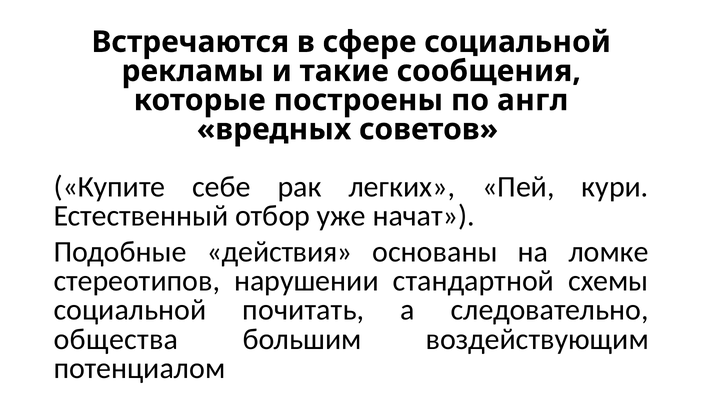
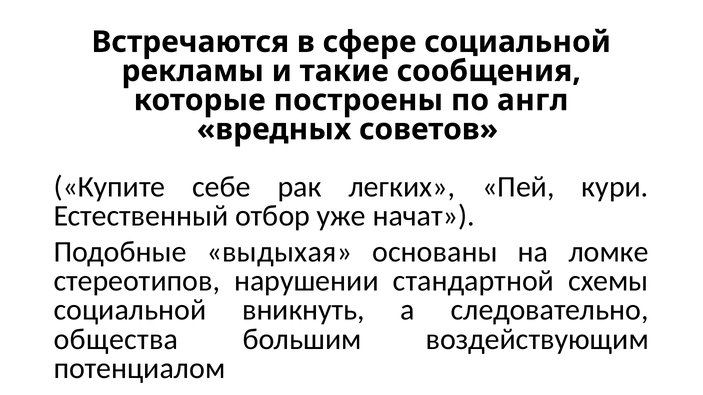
действия: действия -> выдыхая (279, 252)
почитать: почитать -> вникнуть (303, 310)
